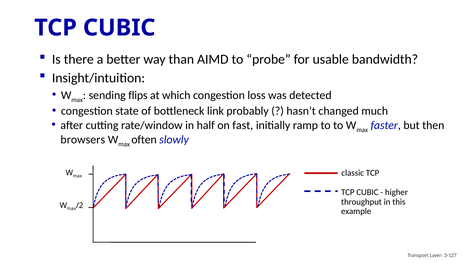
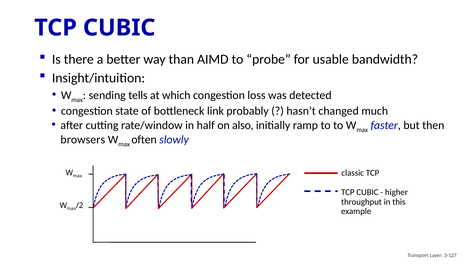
flips: flips -> tells (138, 95)
fast: fast -> also (243, 125)
